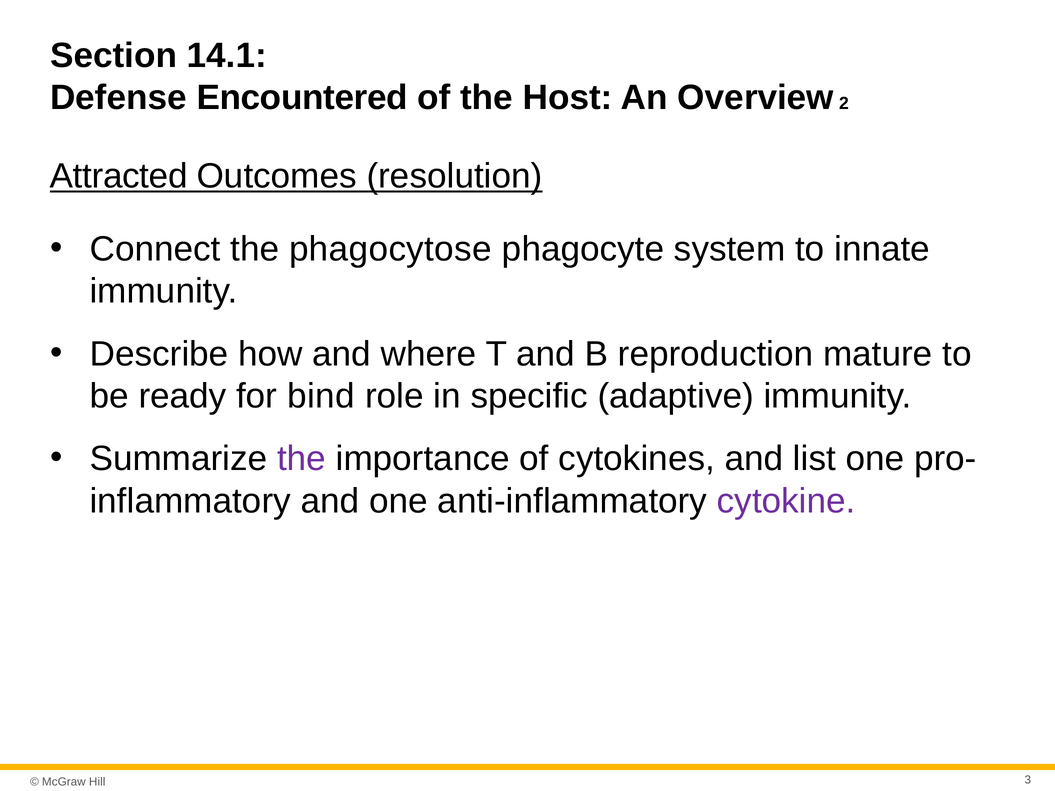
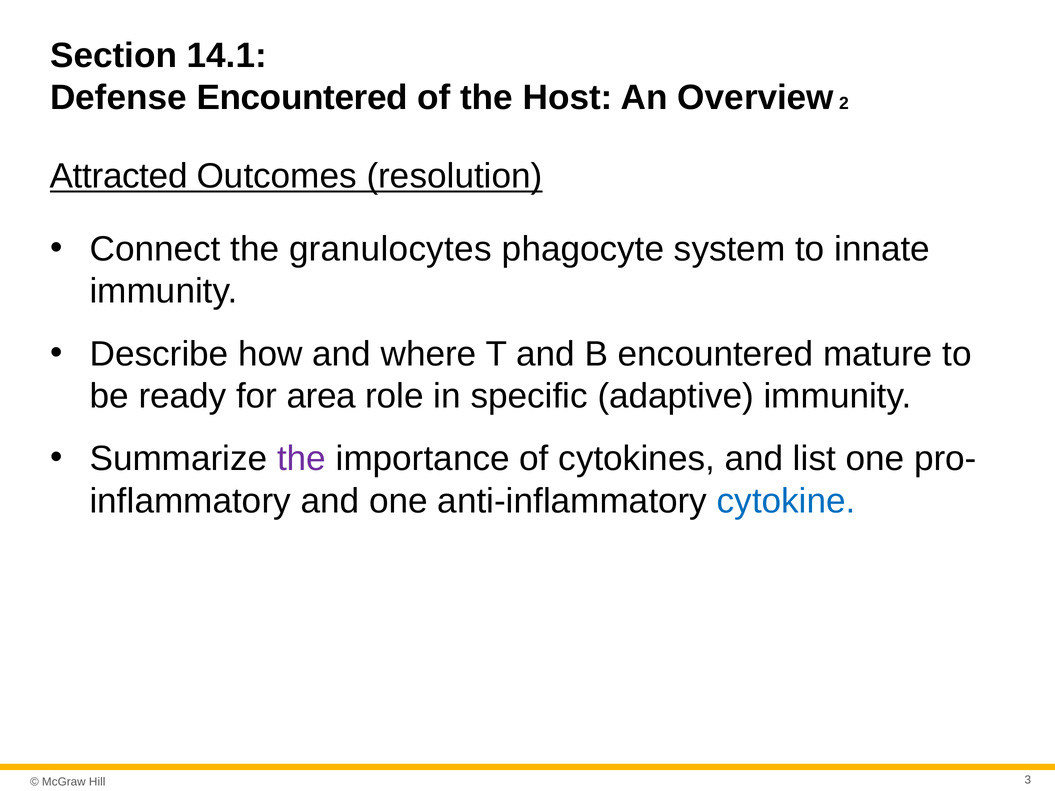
phagocytose: phagocytose -> granulocytes (390, 249)
B reproduction: reproduction -> encountered (716, 354)
bind: bind -> area (321, 396)
cytokine colour: purple -> blue (786, 501)
